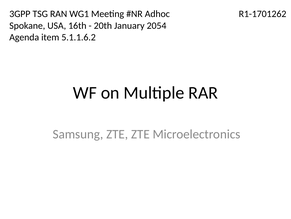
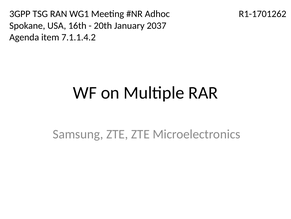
2054: 2054 -> 2037 (157, 26)
5.1.1.6.2: 5.1.1.6.2 -> 7.1.1.4.2 (79, 37)
